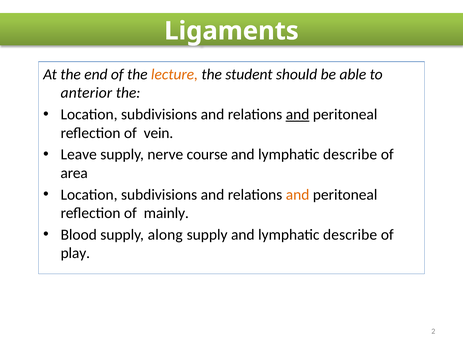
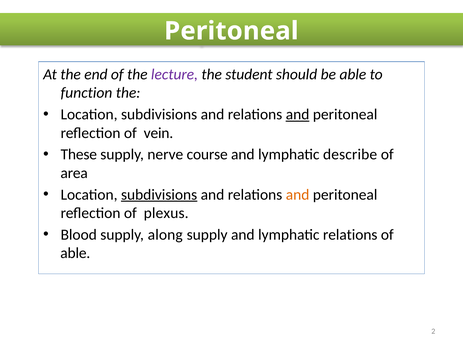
Ligaments: Ligaments -> Peritoneal (231, 31)
lecture colour: orange -> purple (174, 74)
anterior: anterior -> function (86, 93)
Leave: Leave -> These (79, 155)
subdivisions underline: none -> present (159, 195)
mainly: mainly -> plexus (166, 213)
supply and lymphatic describe: describe -> relations (350, 235)
play: play -> able (75, 253)
